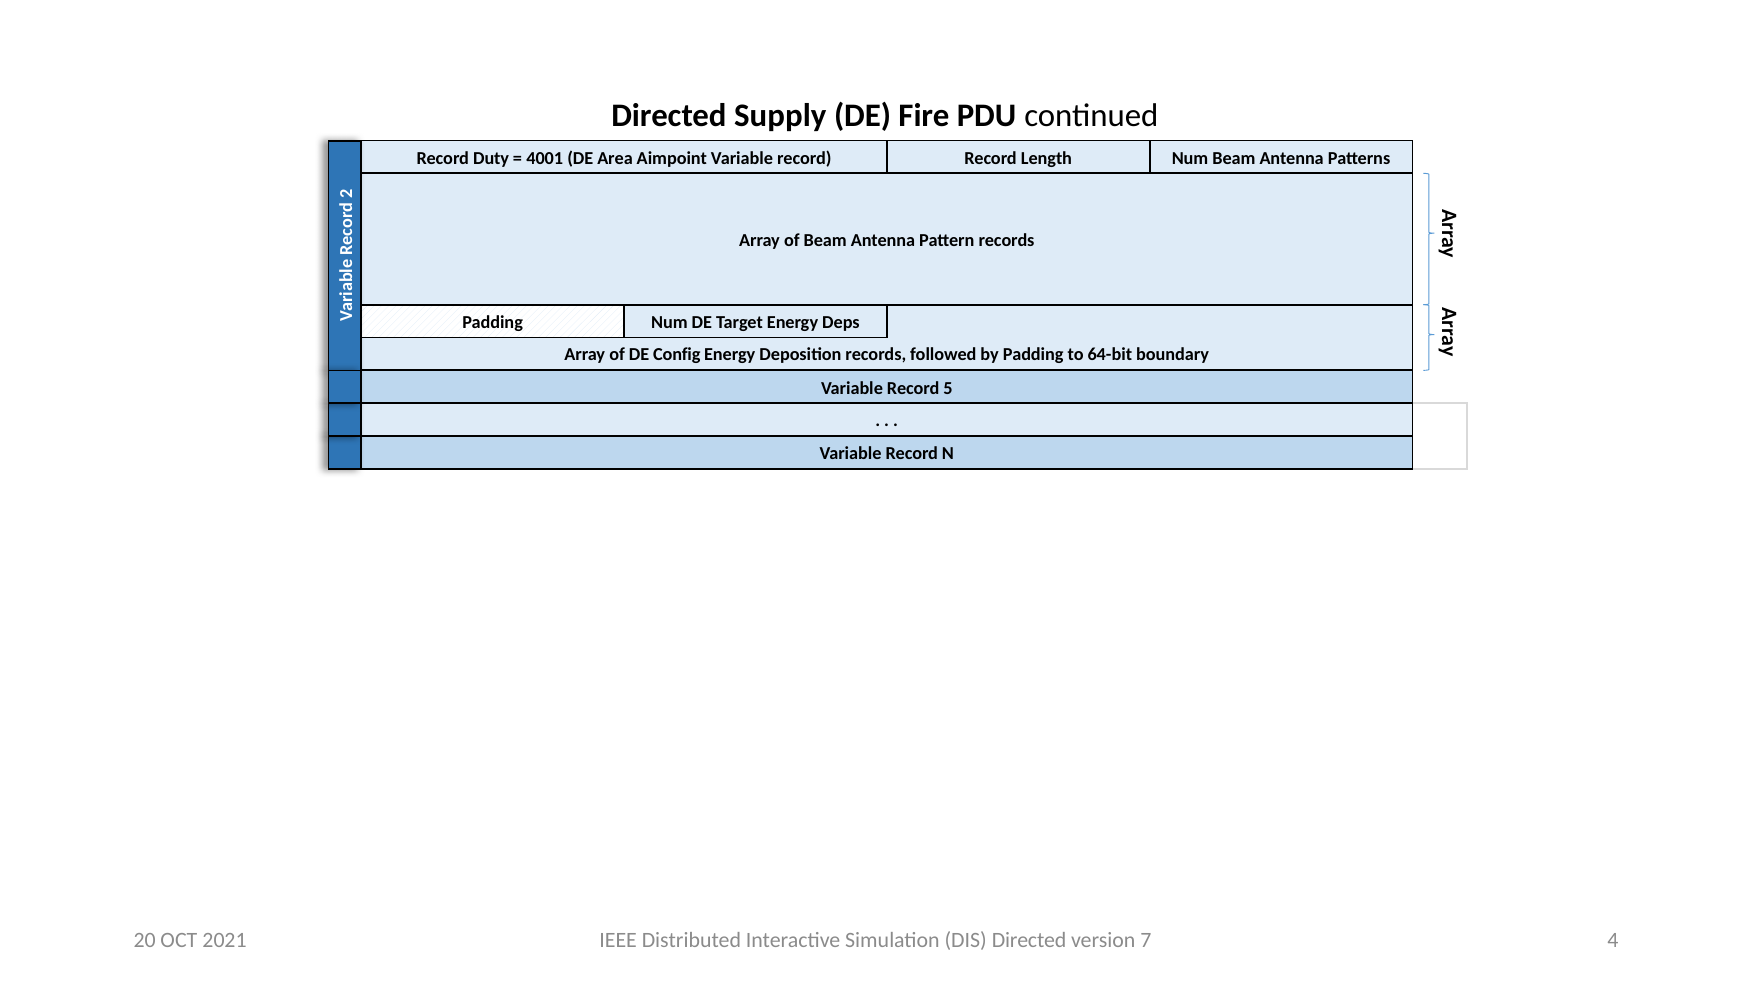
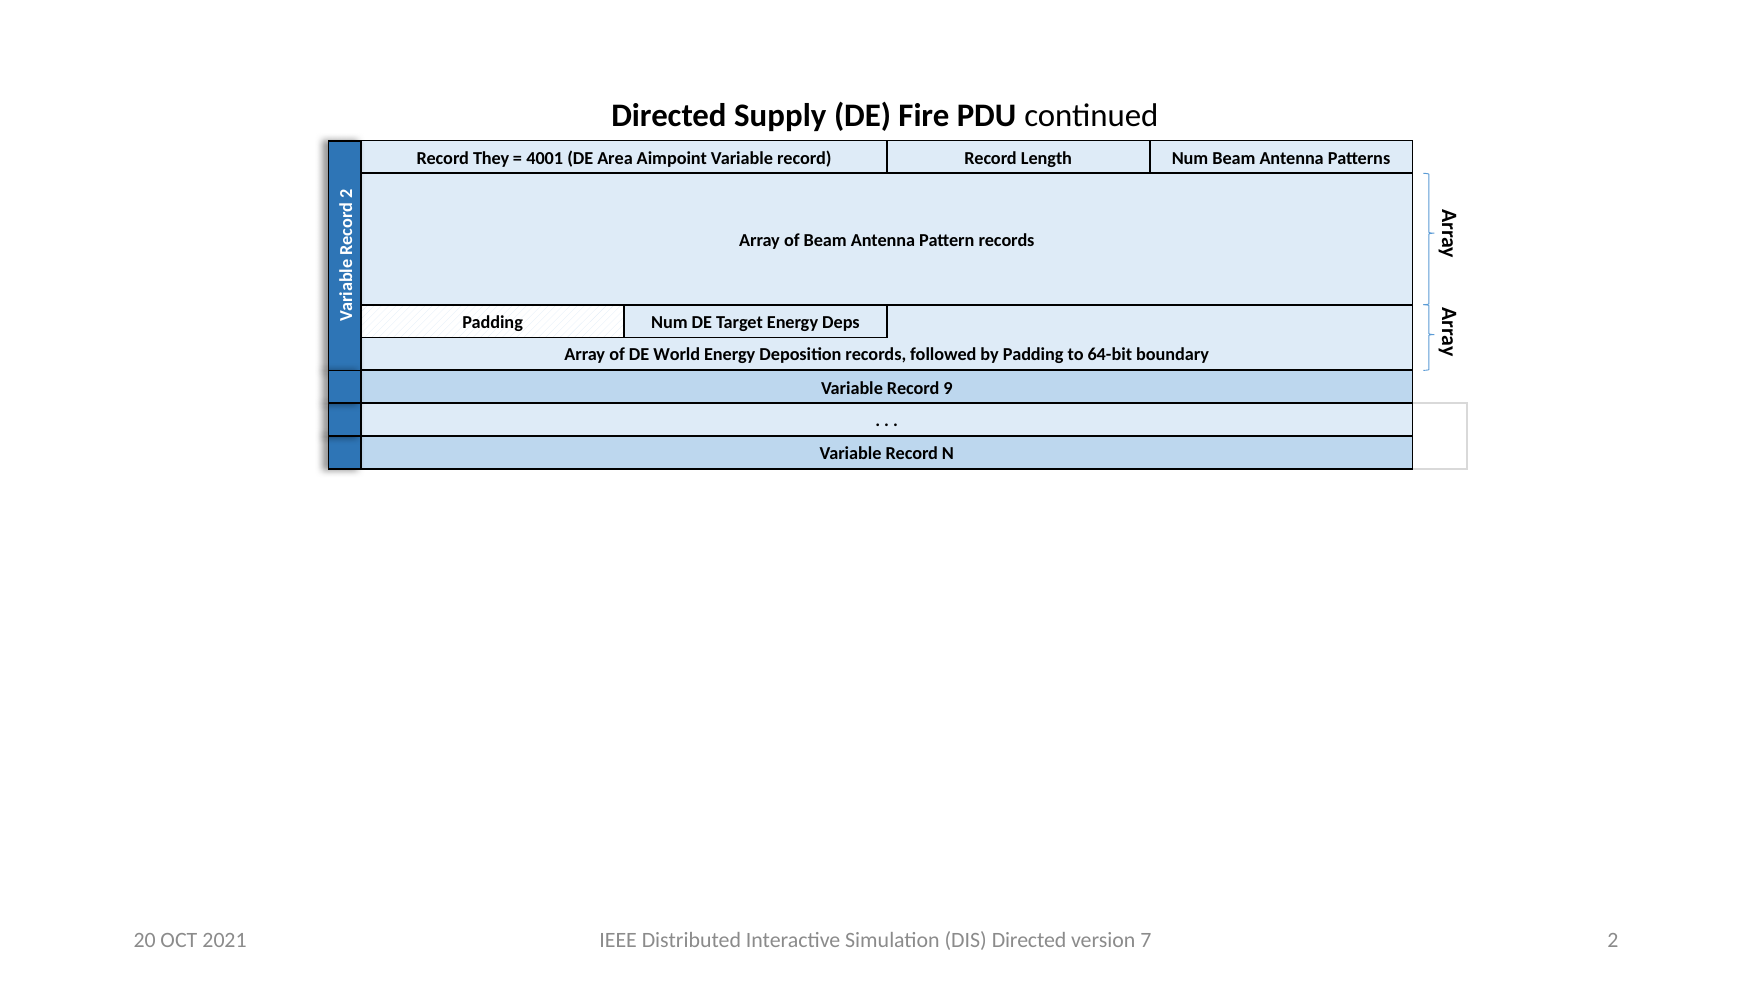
Duty: Duty -> They (491, 158)
Config: Config -> World (677, 354)
5: 5 -> 9 (948, 389)
7 4: 4 -> 2 (1613, 941)
